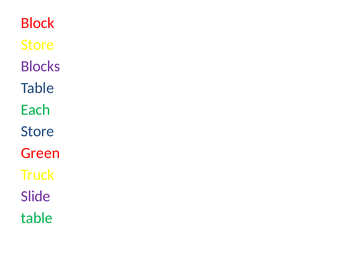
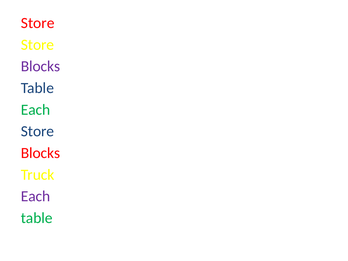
Block: Block -> Store (38, 23)
Green: Green -> Blocks (41, 153)
Slide: Slide -> Each (36, 196)
